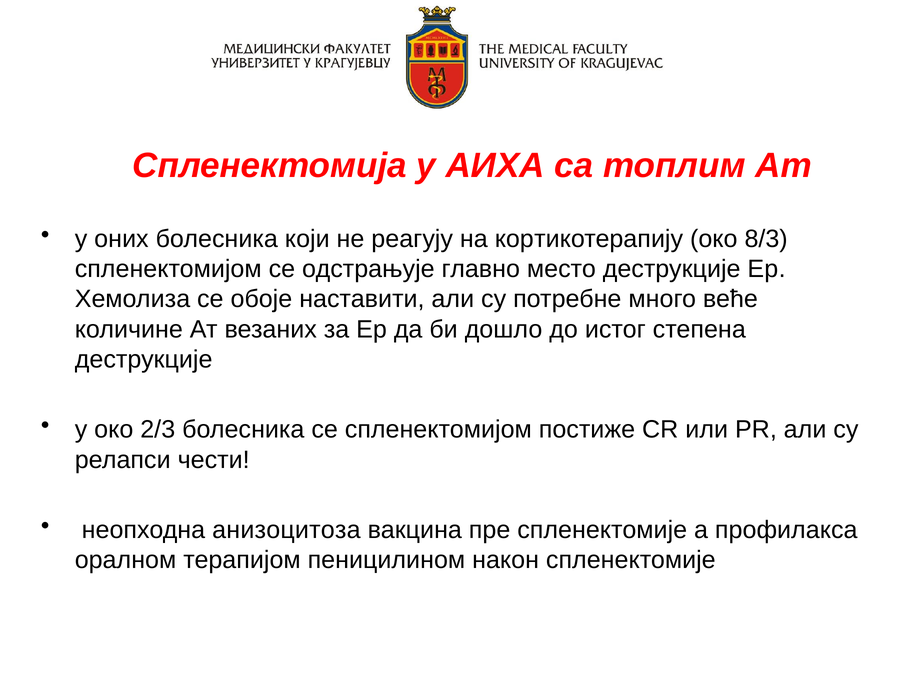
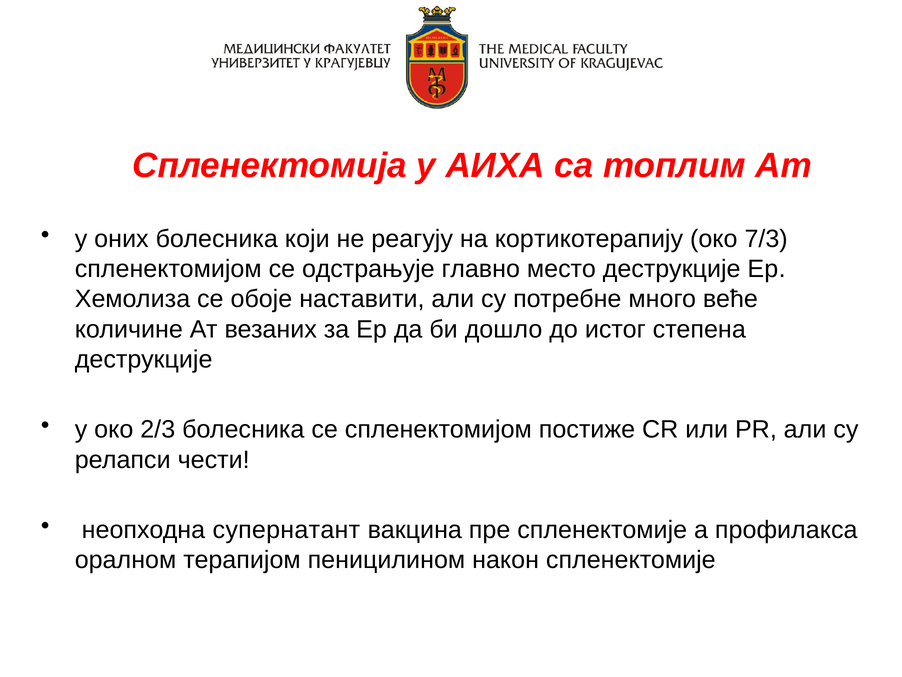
8/3: 8/3 -> 7/3 (766, 239)
анизоцитоза: анизоцитоза -> супернатант (286, 530)
